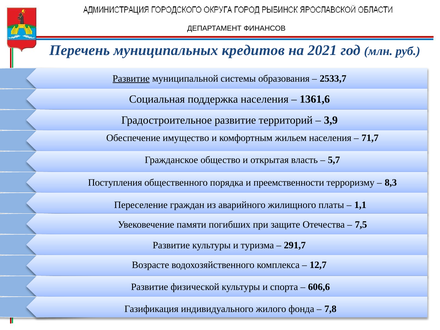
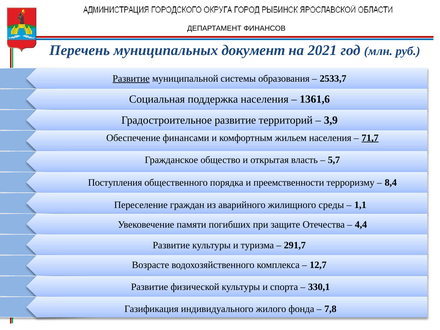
кредитов: кредитов -> документ (253, 50)
имущество: имущество -> финансами (186, 138)
71,7 underline: none -> present (370, 138)
8,3: 8,3 -> 8,4 (391, 183)
платы: платы -> среды (331, 205)
7,5: 7,5 -> 4,4 (361, 224)
606,6: 606,6 -> 330,1 (319, 287)
